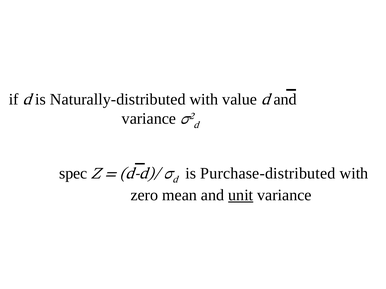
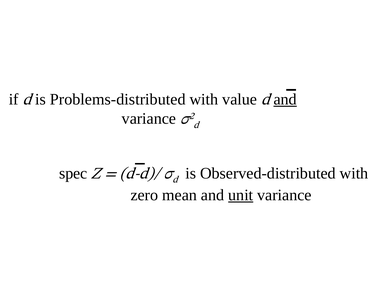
Naturally-distributed: Naturally-distributed -> Problems-distributed (118, 100)
and underline: none -> present (285, 100)
Purchase-distributed: Purchase-distributed -> Observed-distributed (268, 174)
